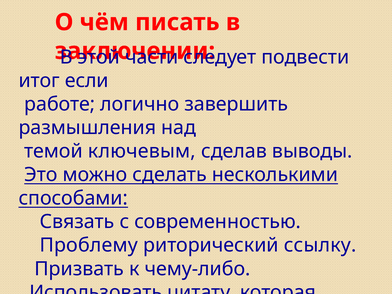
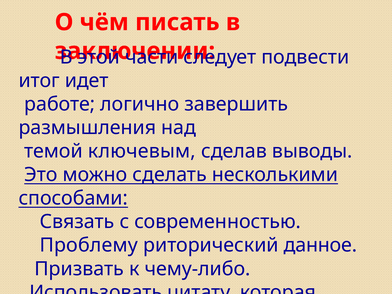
если: если -> идет (87, 81)
ссылку: ссылку -> данное (320, 245)
